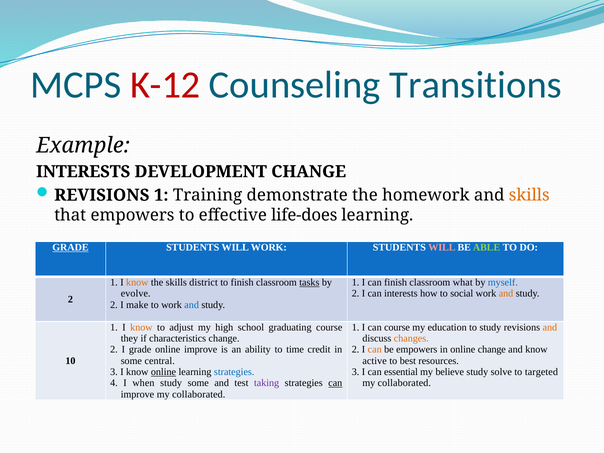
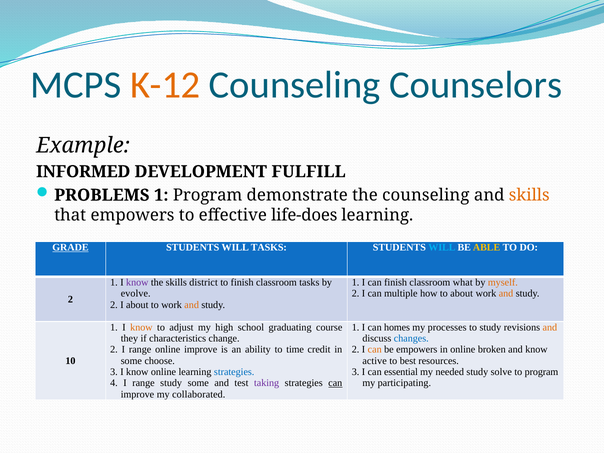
K-12 colour: red -> orange (165, 85)
Transitions: Transitions -> Counselors (476, 85)
INTERESTS: INTERESTS -> INFORMED (83, 172)
DEVELOPMENT CHANGE: CHANGE -> FULFILL (309, 172)
REVISIONS: REVISIONS -> PROBLEMS (102, 195)
1 Training: Training -> Program (208, 195)
the homework: homework -> counseling (426, 195)
WILL WORK: WORK -> TASKS (269, 247)
WILL colour: pink -> light blue (442, 247)
ABLE colour: light green -> yellow (487, 247)
know colour: orange -> purple (137, 282)
tasks underline: present -> none (309, 282)
myself colour: blue -> orange (503, 282)
can interests: interests -> multiple (401, 294)
to social: social -> about (462, 294)
I make: make -> about (137, 305)
and colour: blue -> orange (192, 305)
can course: course -> homes (397, 327)
education: education -> processes (447, 327)
changes colour: orange -> blue (411, 338)
2 I grade: grade -> range (140, 350)
online change: change -> broken (492, 350)
central: central -> choose (160, 361)
online underline: present -> none (163, 372)
believe: believe -> needed (450, 372)
to targeted: targeted -> program (542, 372)
4 I when: when -> range (143, 383)
collaborated: collaborated -> participating (404, 383)
